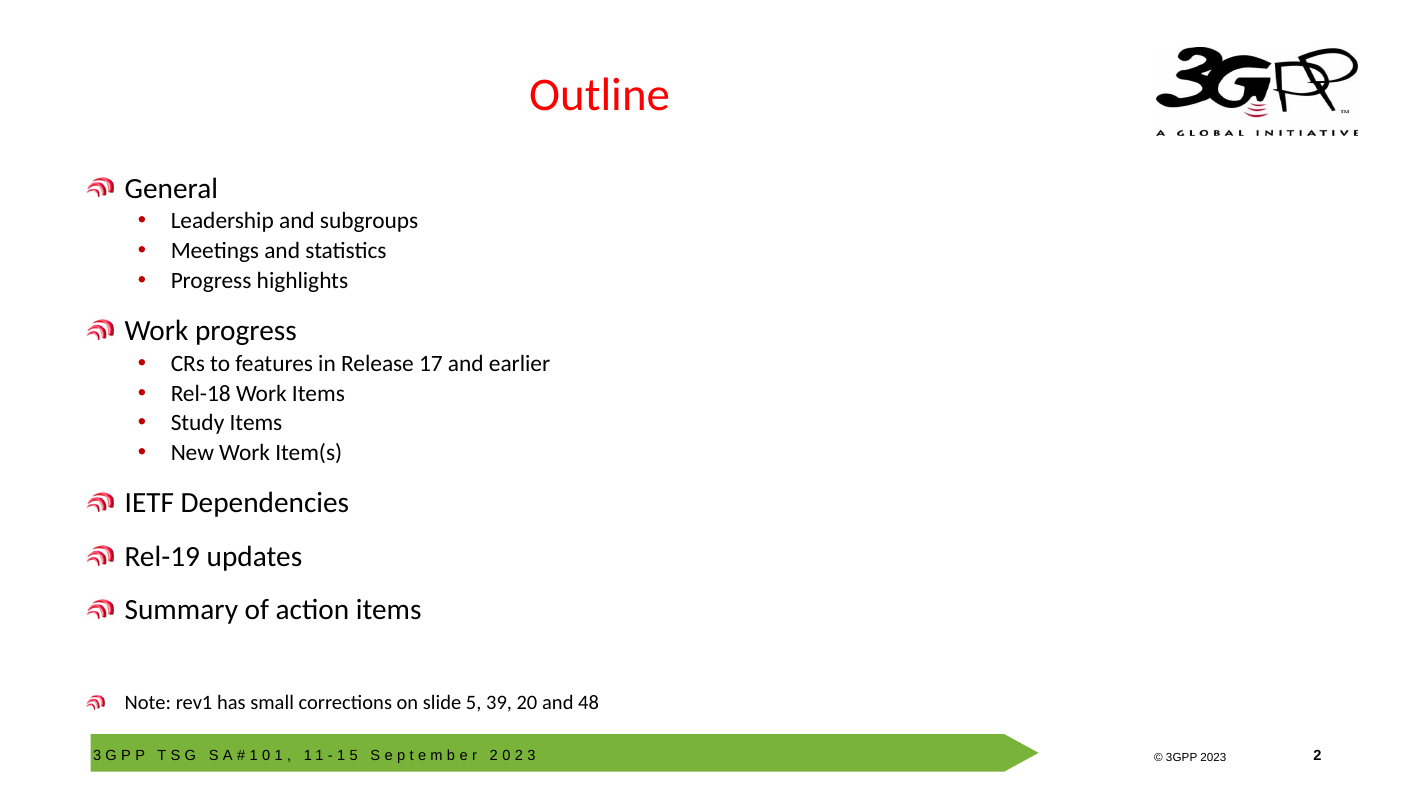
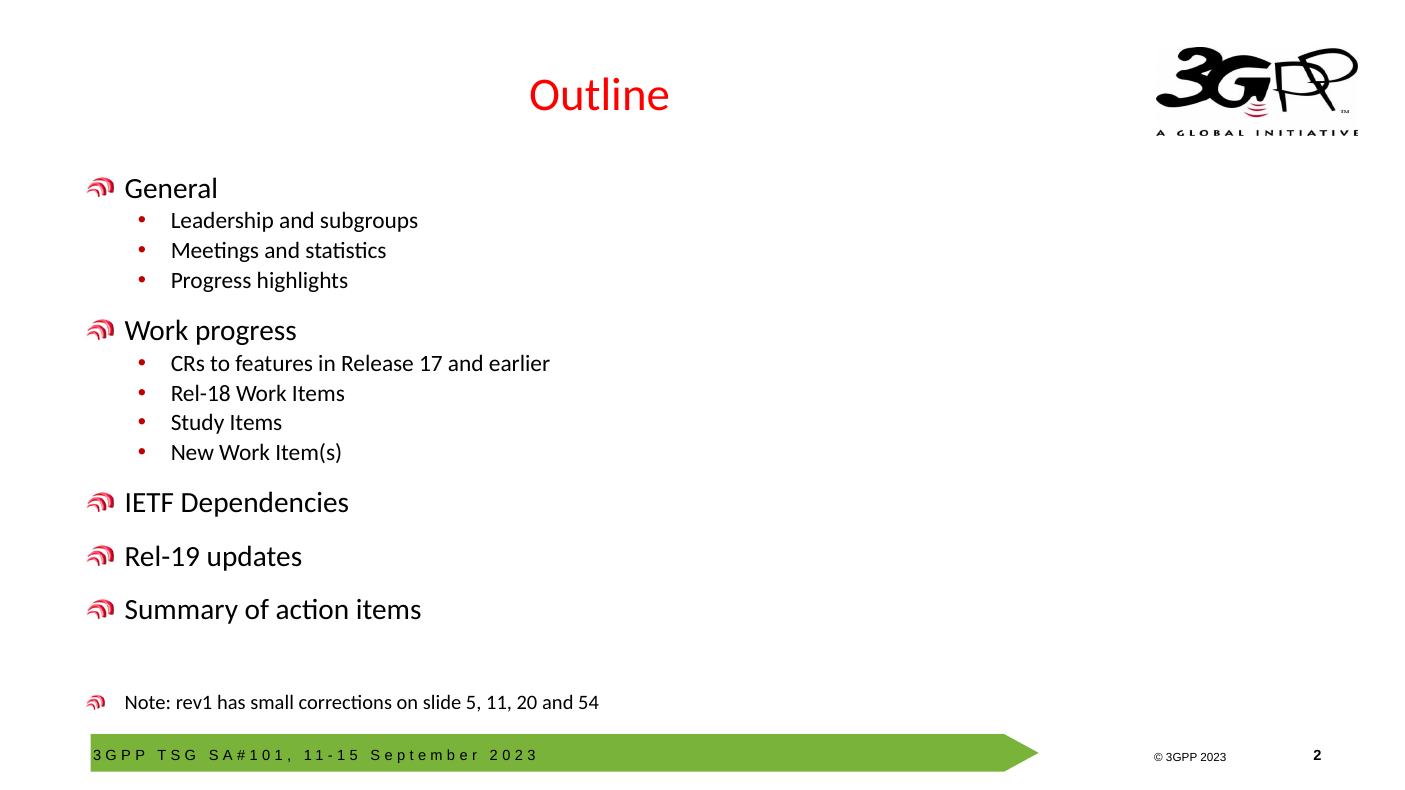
5 39: 39 -> 11 (499, 703)
48: 48 -> 54 (589, 703)
